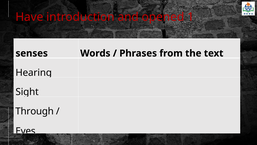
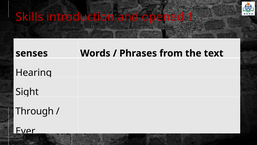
Have: Have -> Skills (29, 17)
Eyes: Eyes -> Ever (25, 131)
